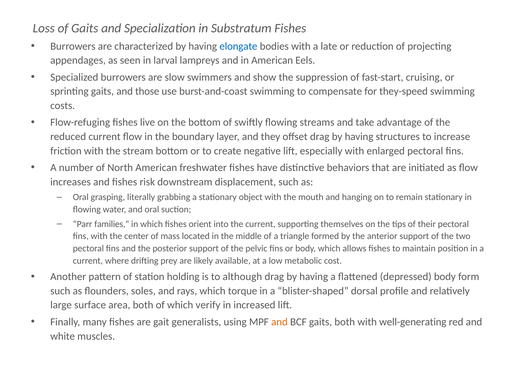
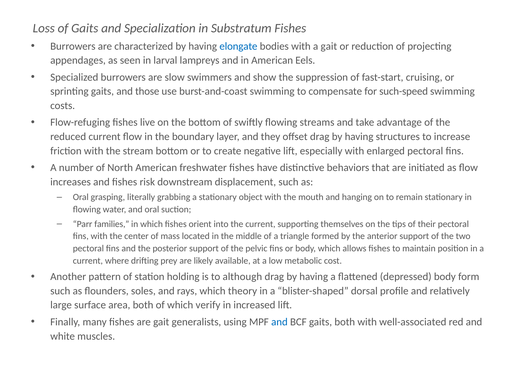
a late: late -> gait (329, 46)
they-speed: they-speed -> such-speed (404, 92)
torque: torque -> theory (243, 292)
and colour: orange -> blue (279, 323)
well-generating: well-generating -> well-associated (413, 323)
